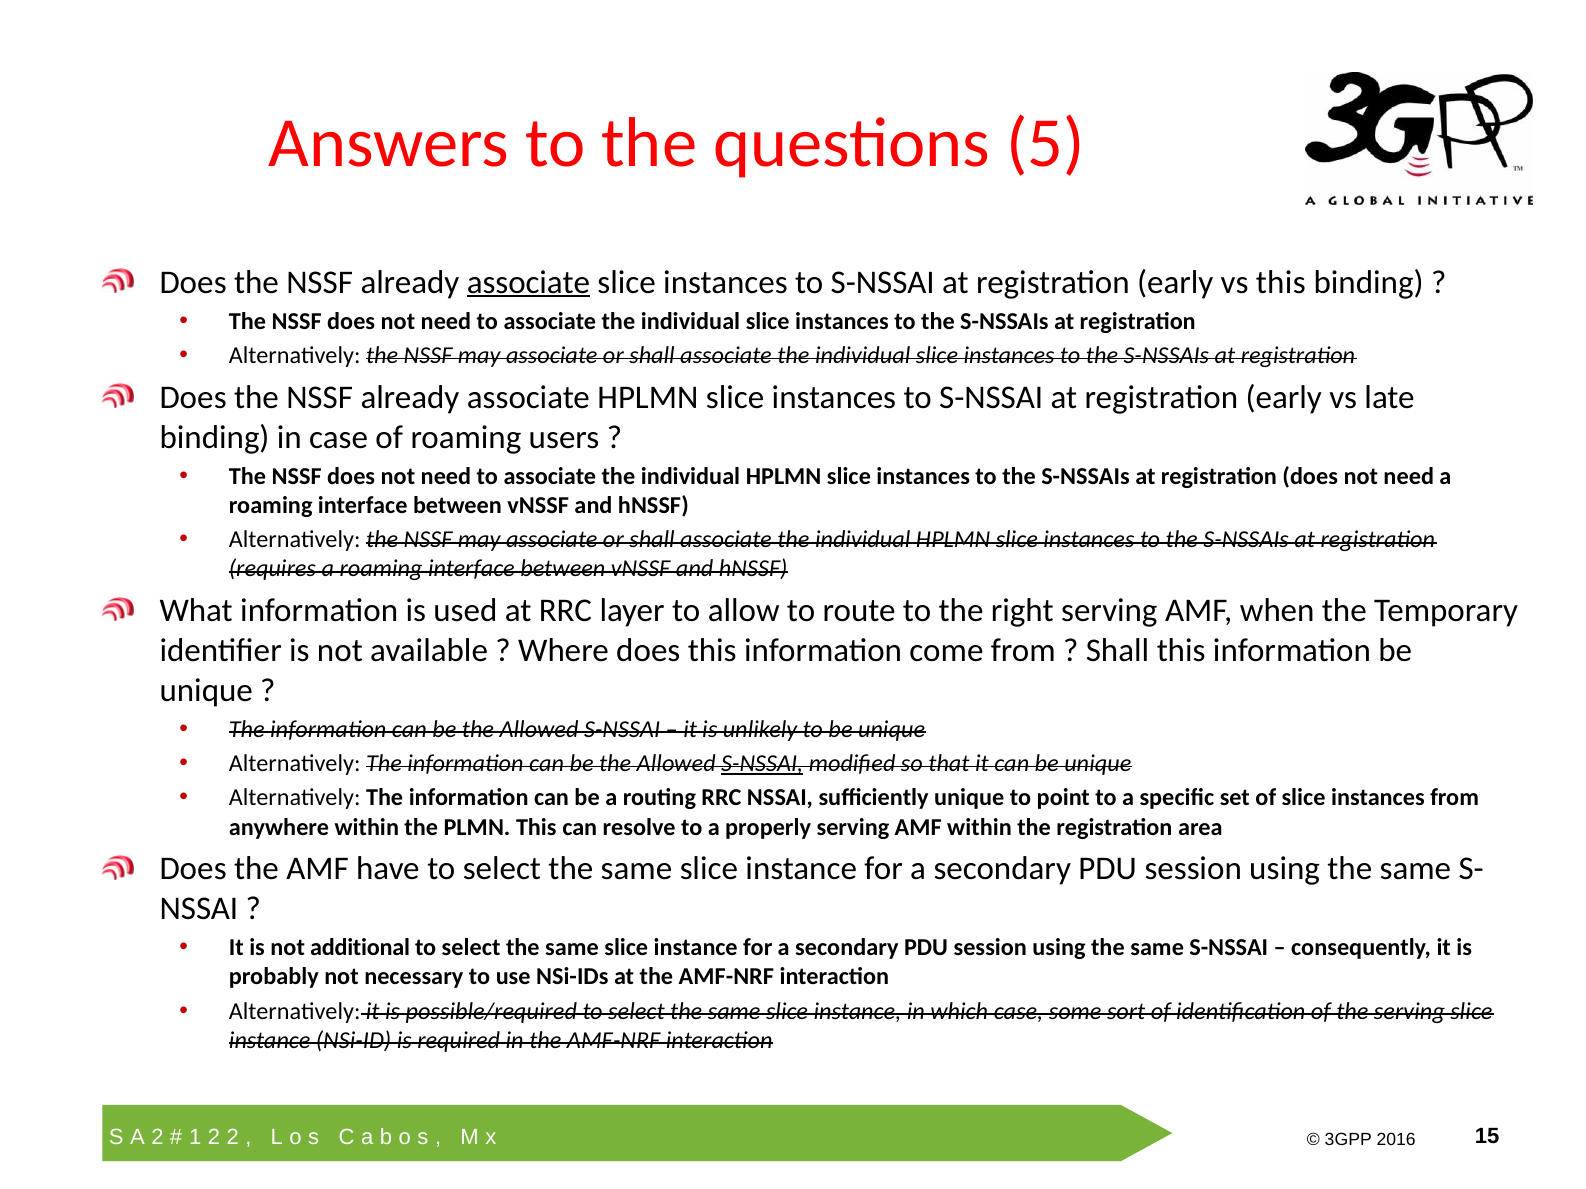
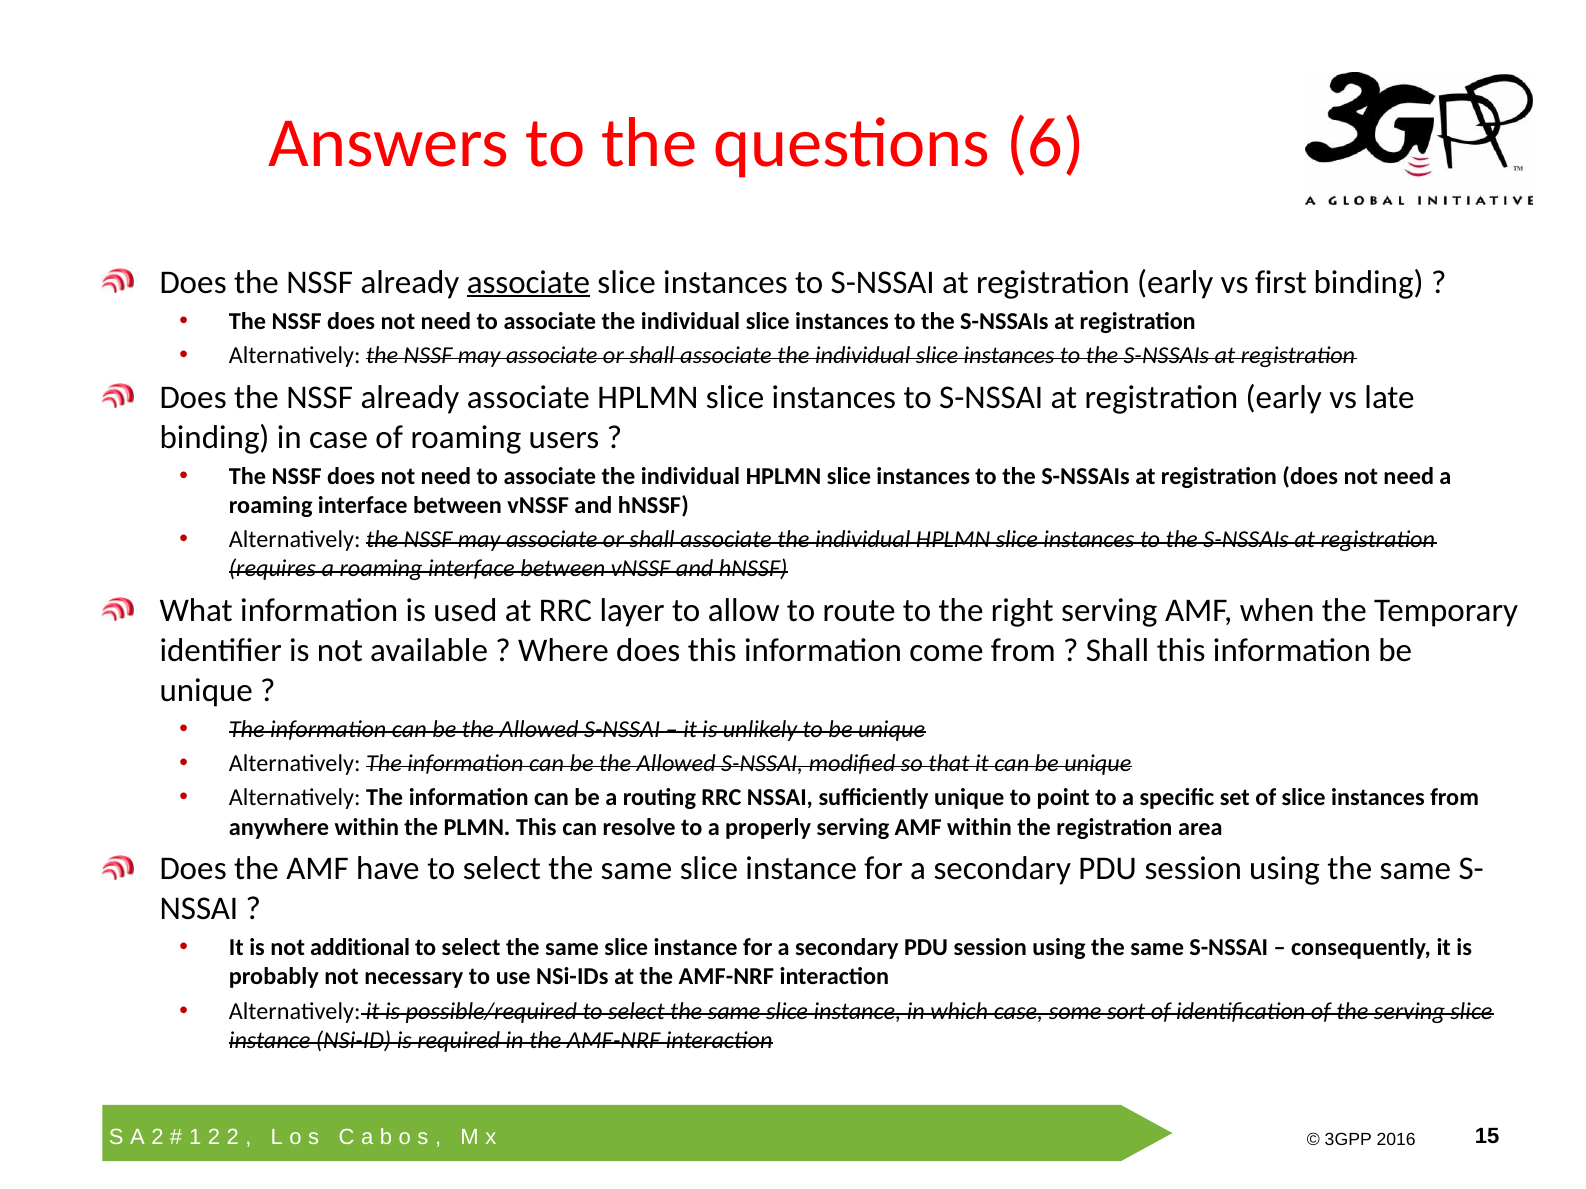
5: 5 -> 6 (1045, 144)
vs this: this -> first (1281, 282)
S-NSSAI underline: present -> none (762, 764)
